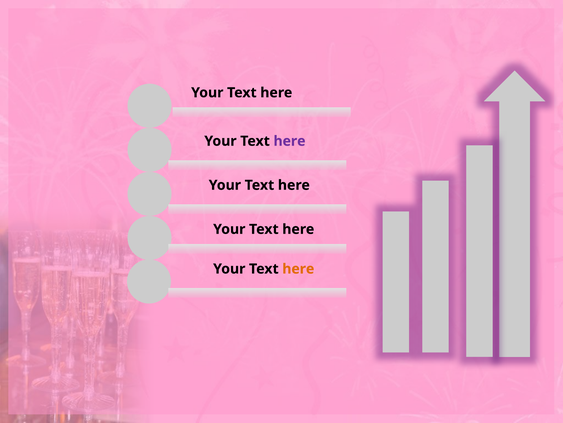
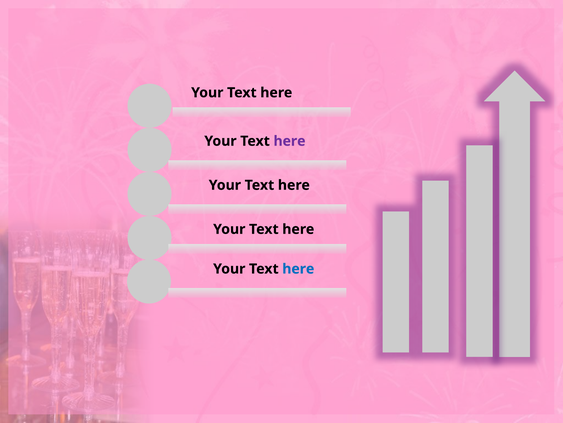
here colour: orange -> blue (298, 268)
